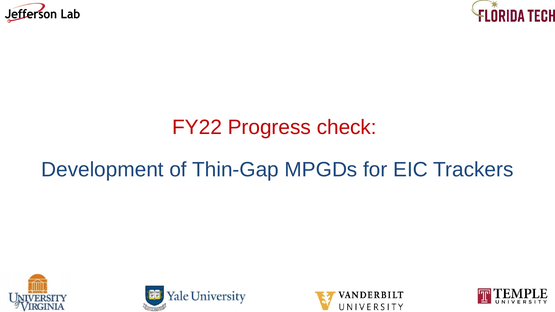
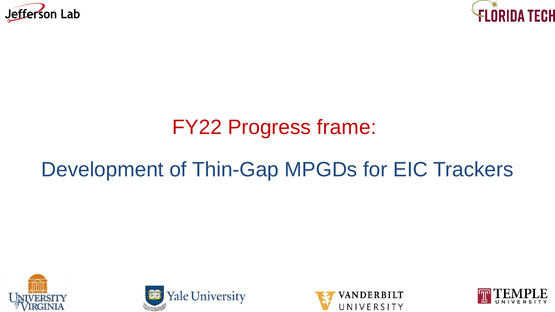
check: check -> frame (347, 127)
